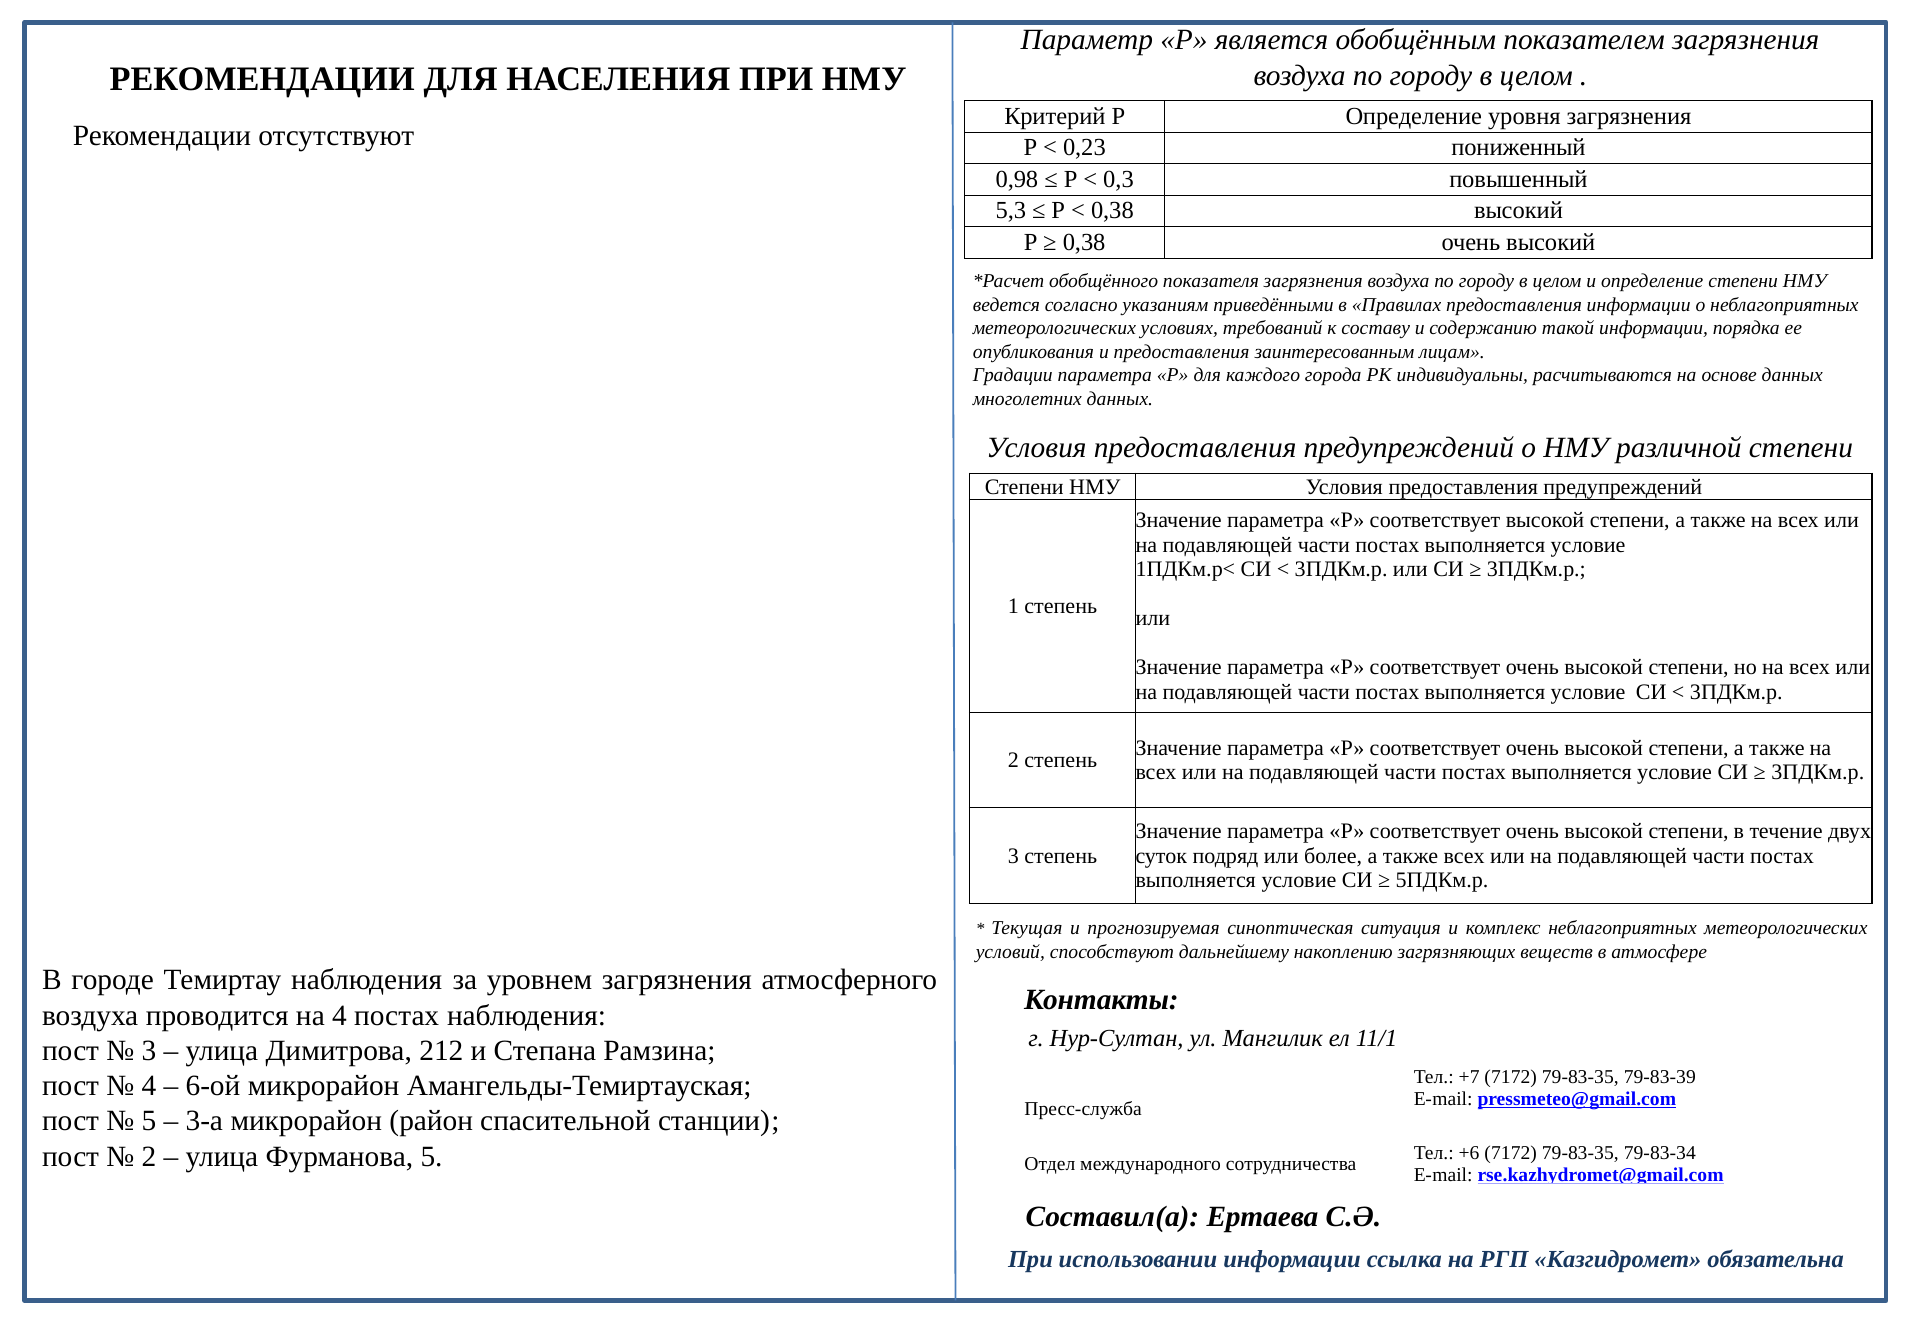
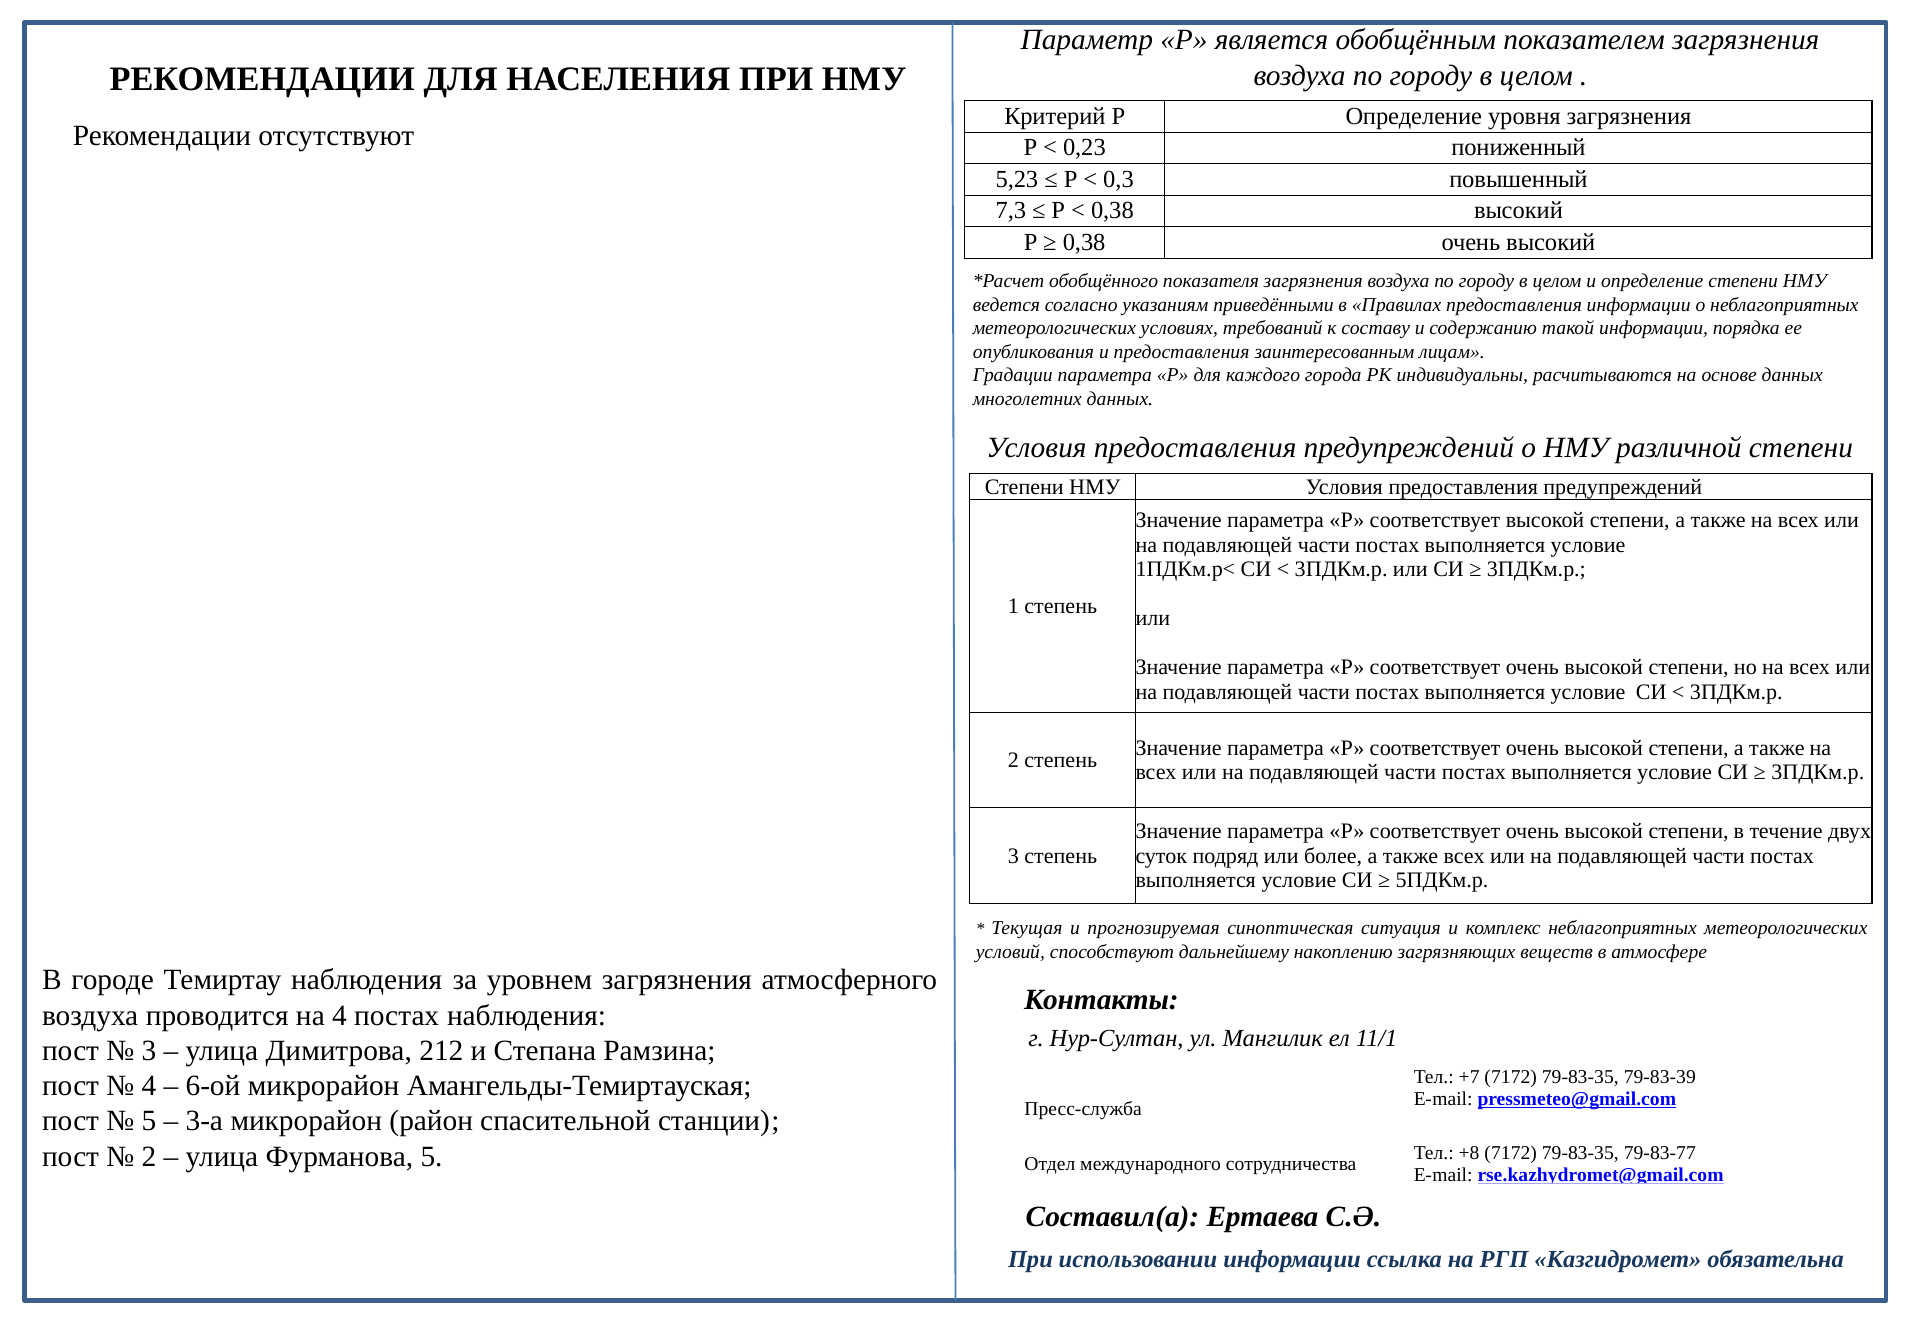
0,98: 0,98 -> 5,23 (1017, 179)
5,3: 5,3 -> 7,3 (1011, 211)
+6: +6 -> +8 (1469, 1153)
79-83-34: 79-83-34 -> 79-83-77 (1660, 1153)
